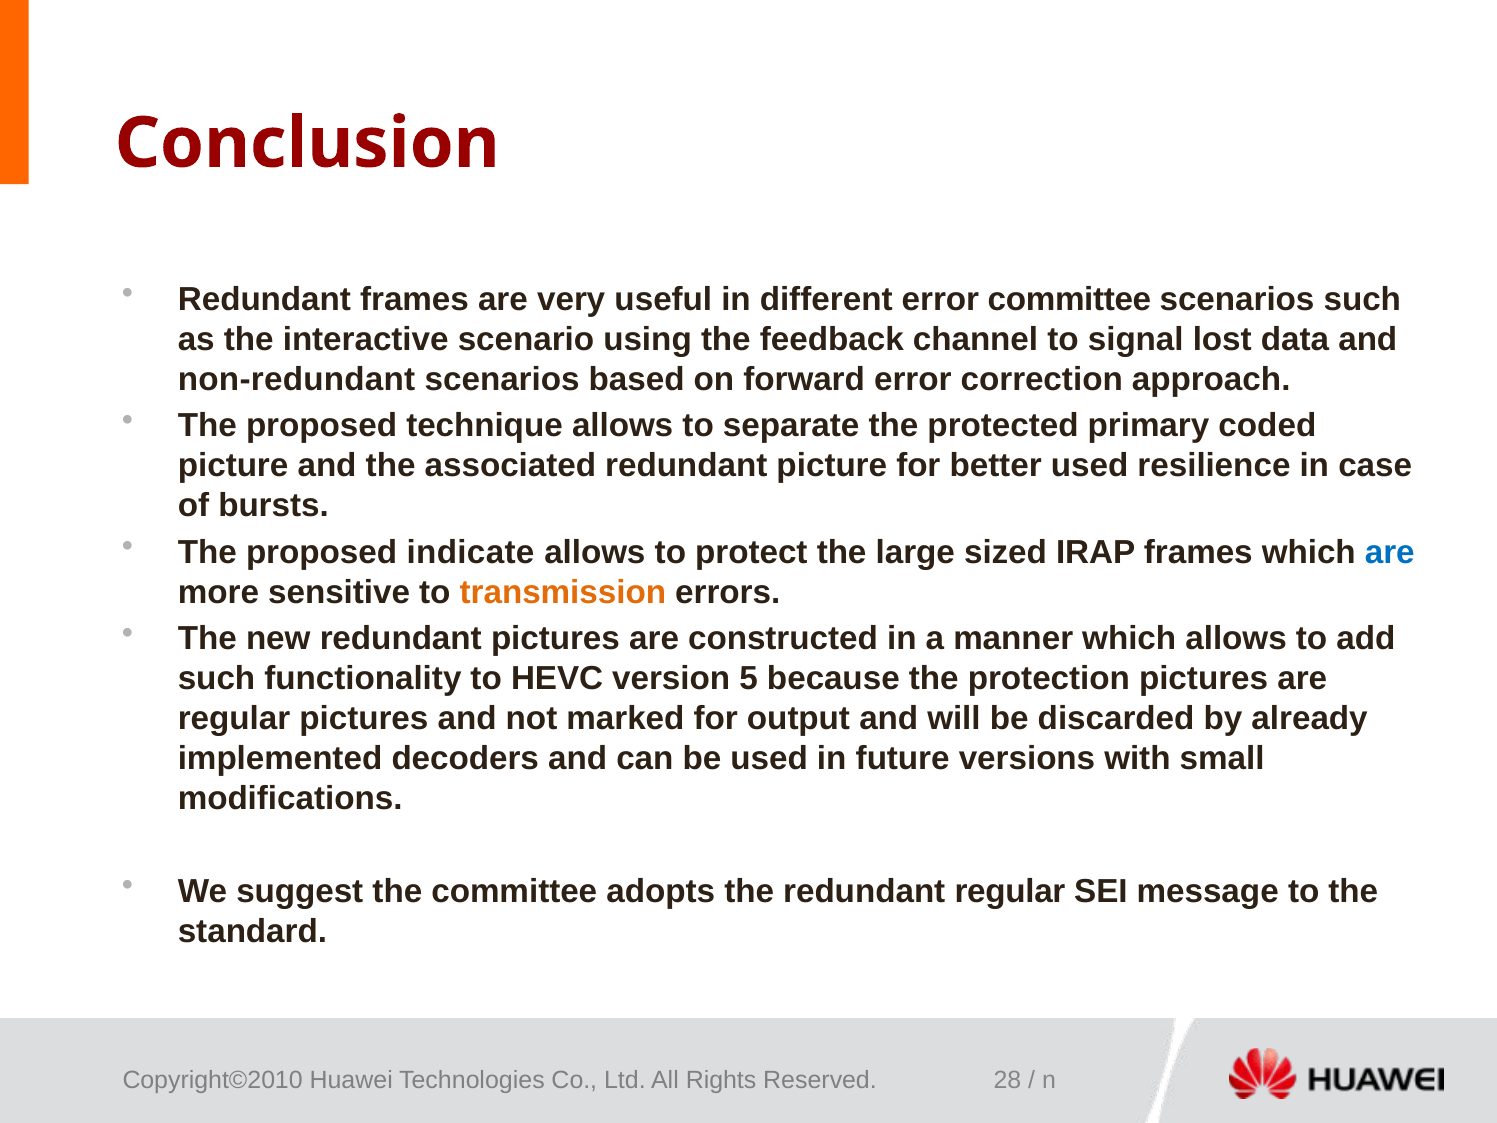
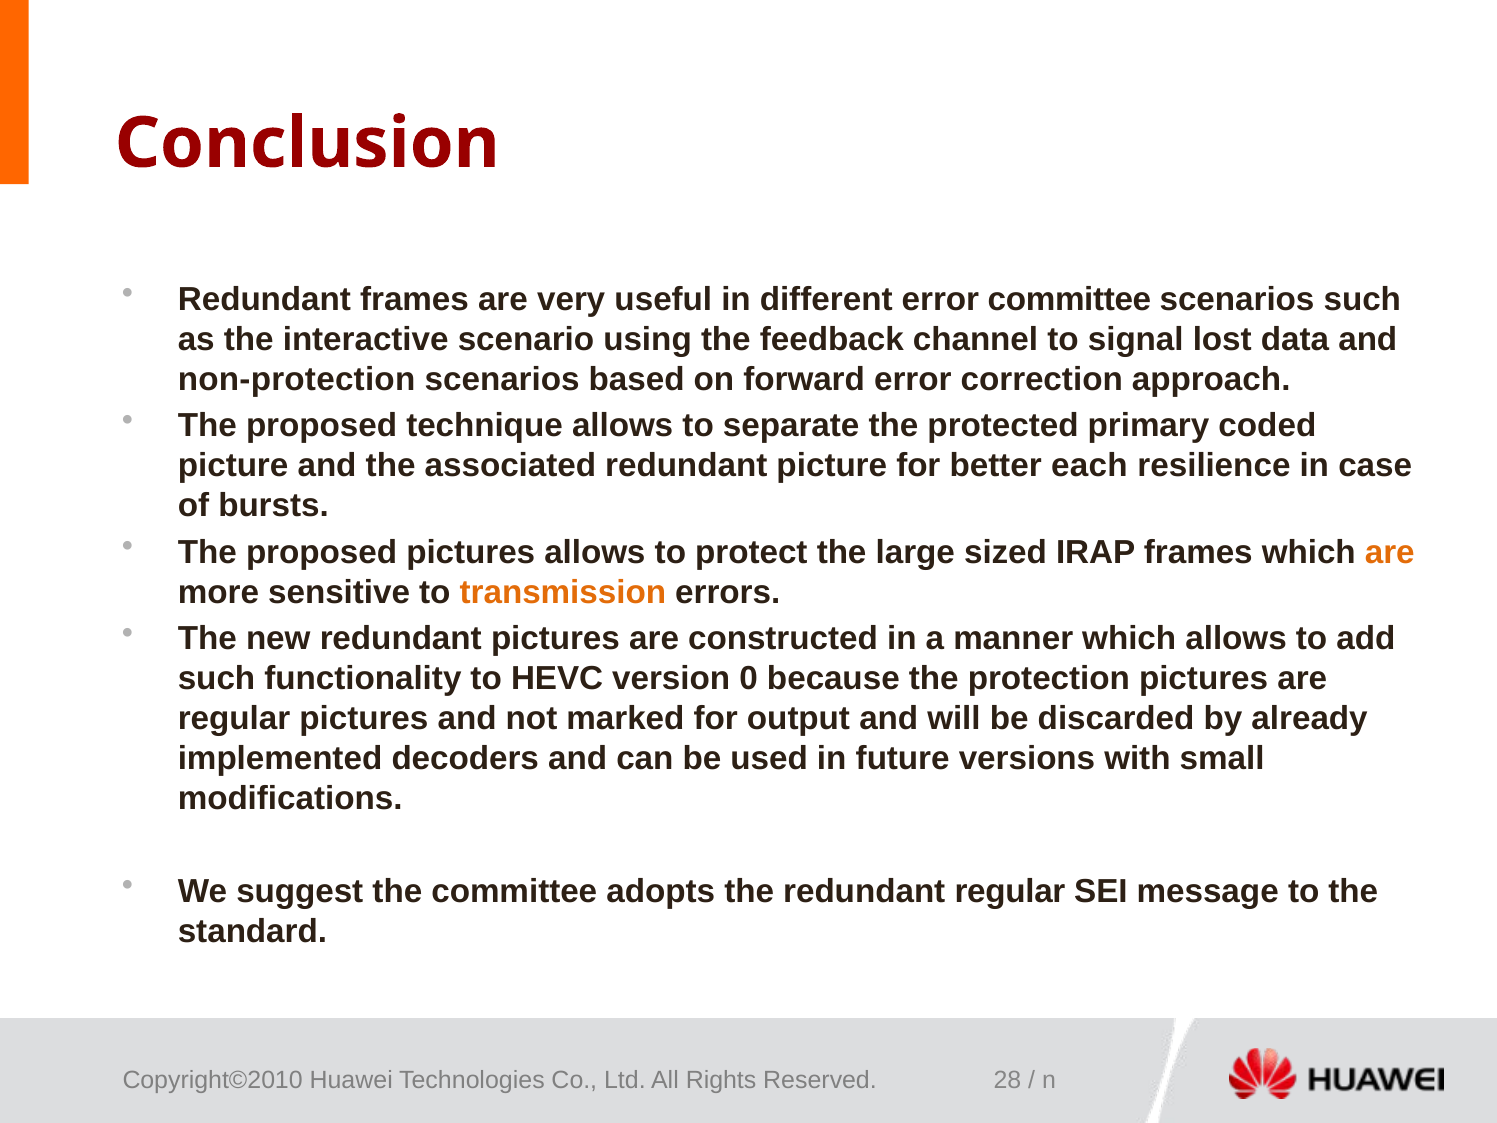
non-redundant: non-redundant -> non-protection (297, 379)
better used: used -> each (1089, 466)
proposed indicate: indicate -> pictures (471, 552)
are colour: blue -> orange (1390, 552)
5: 5 -> 0 (749, 678)
